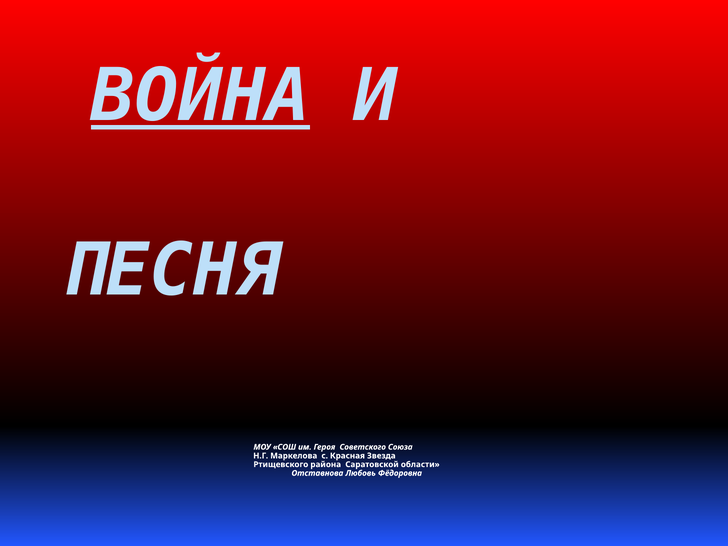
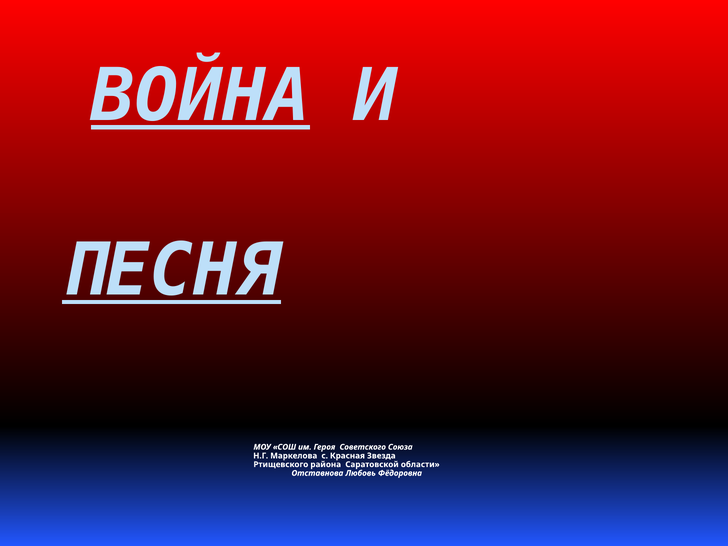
ПЕСНЯ underline: none -> present (171, 271)
